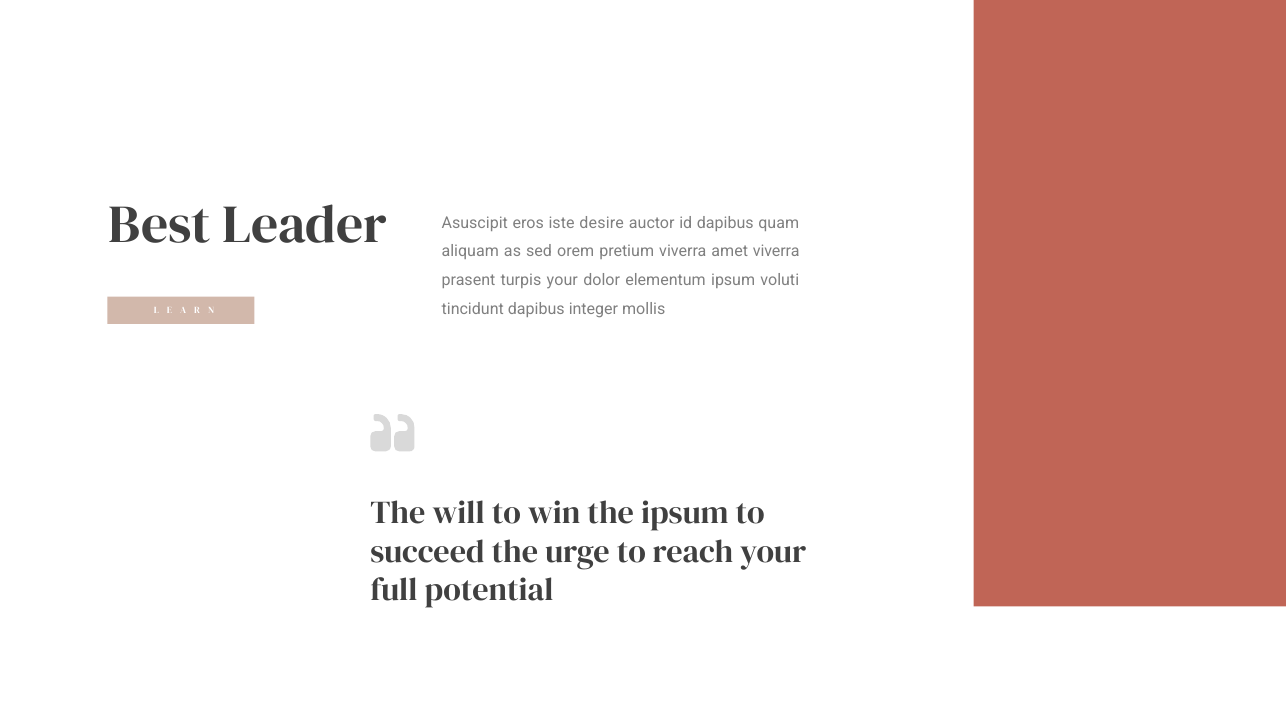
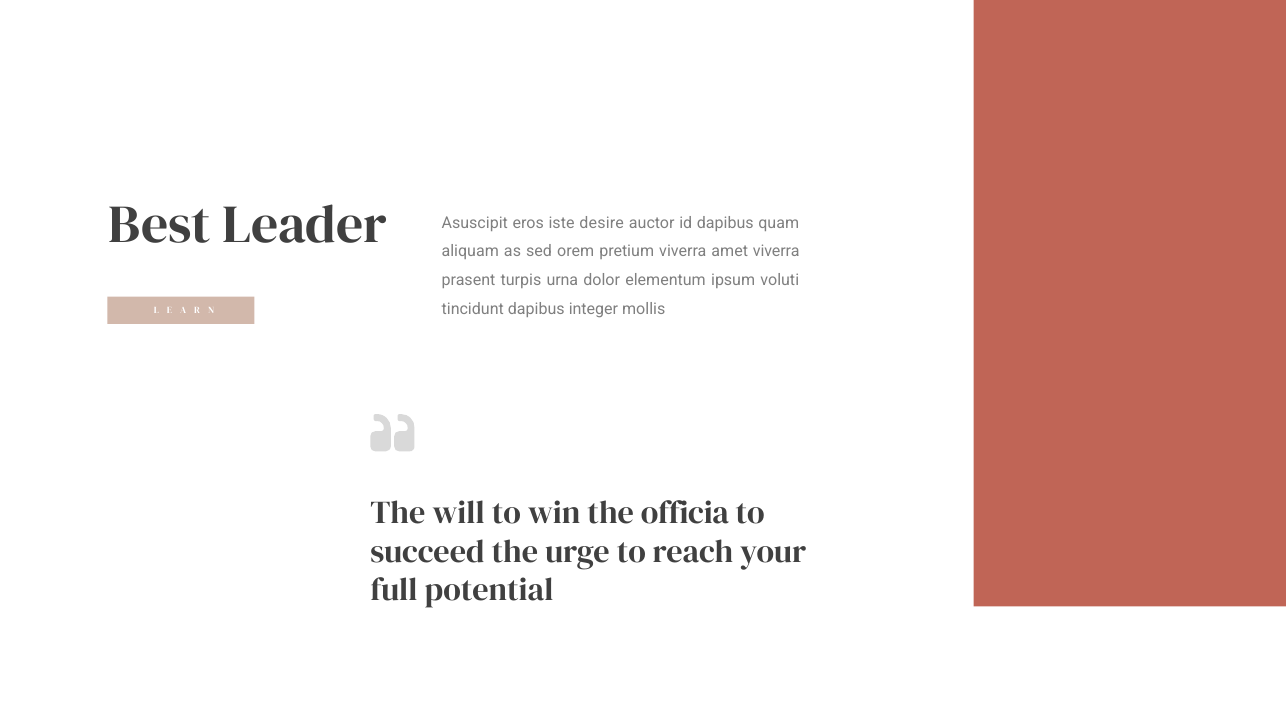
turpis your: your -> urna (562, 281)
the ipsum: ipsum -> officia (685, 513)
